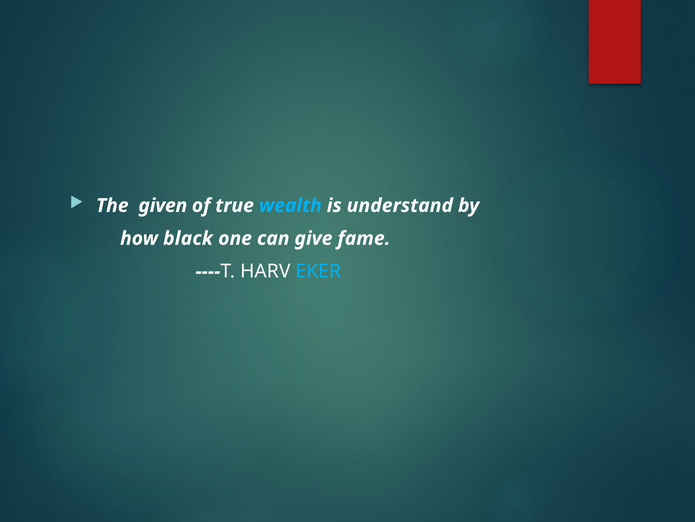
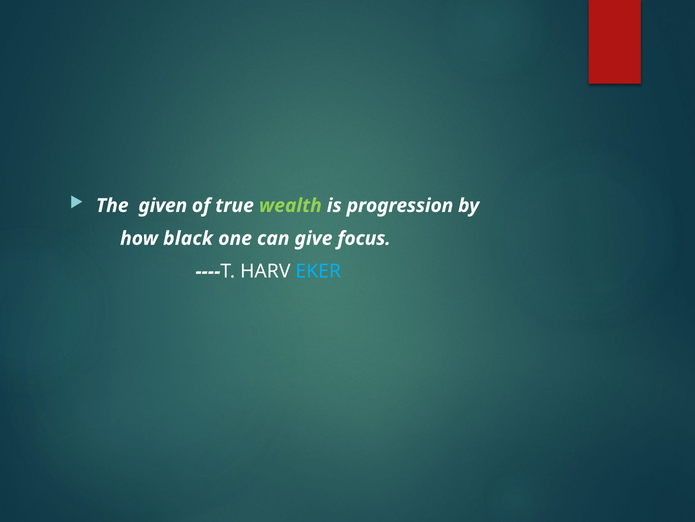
wealth colour: light blue -> light green (290, 205)
understand: understand -> progression (400, 205)
fame: fame -> focus (364, 238)
